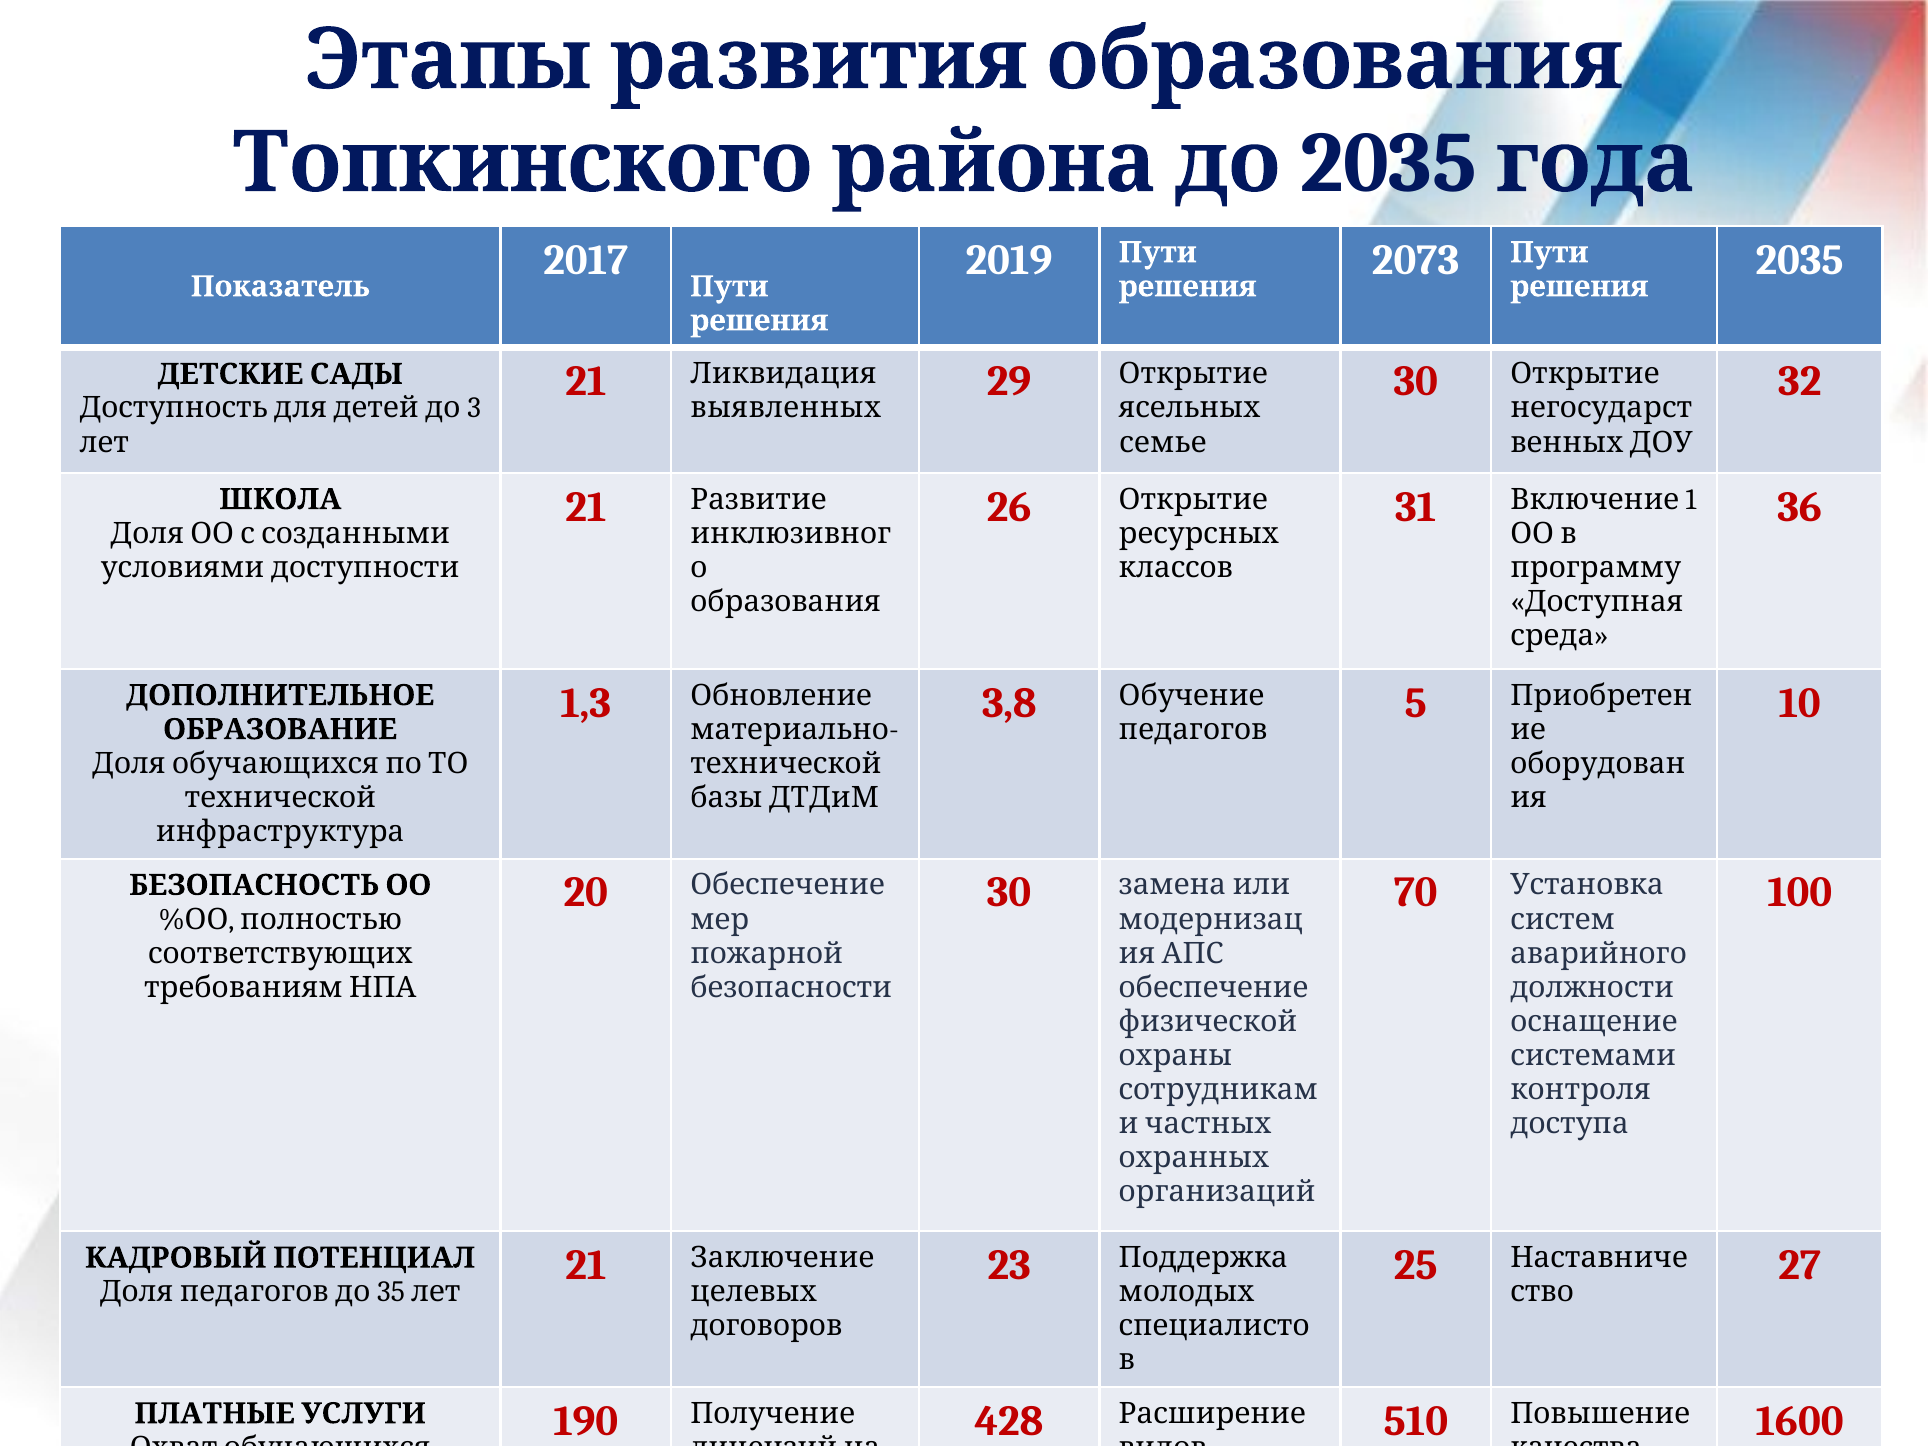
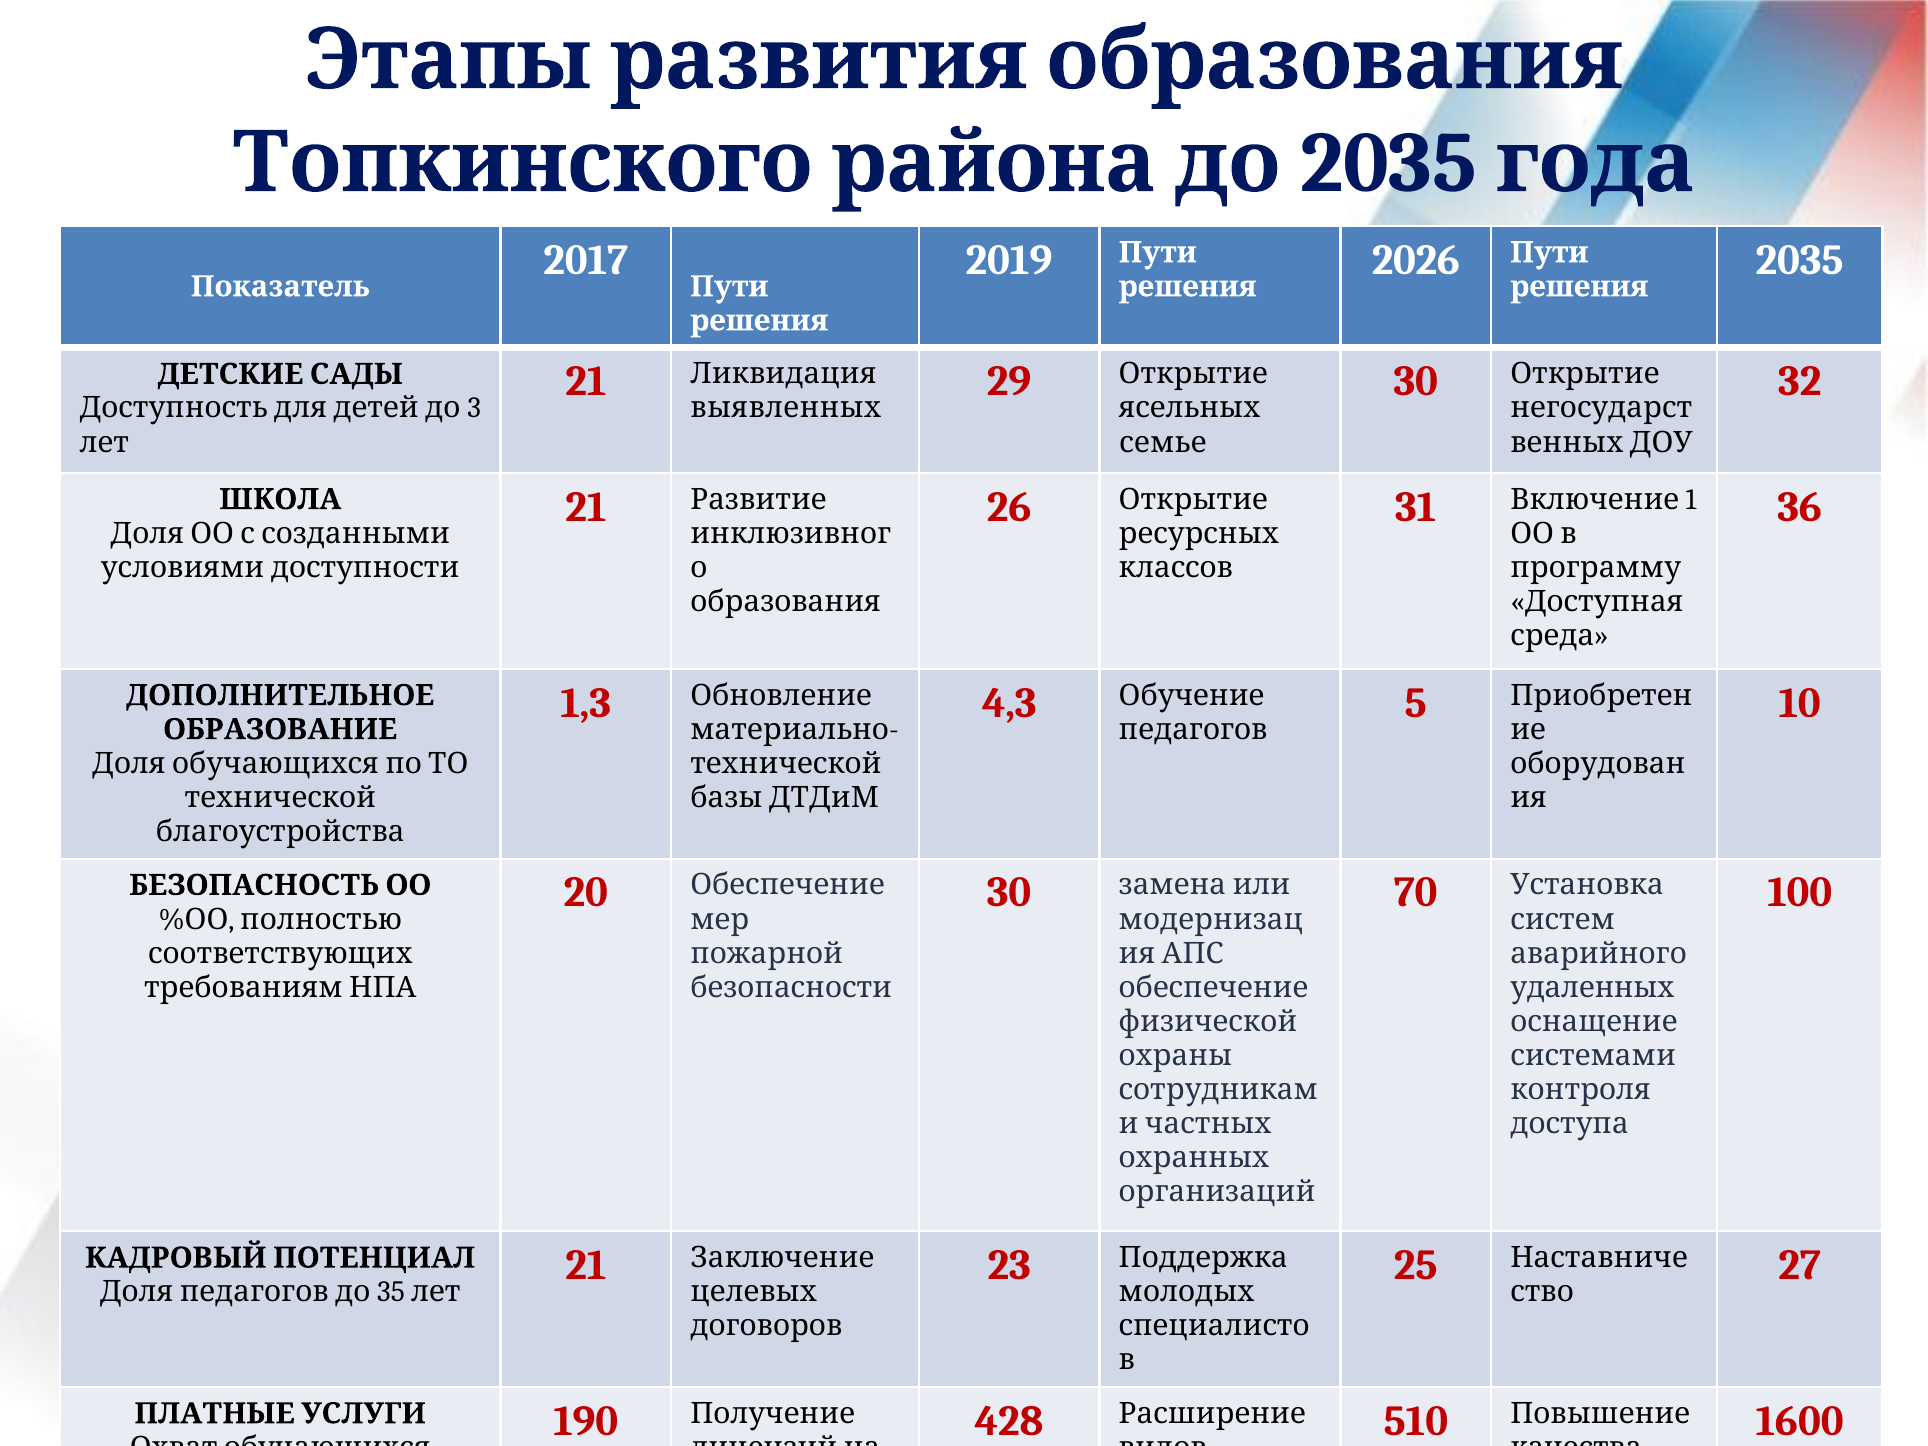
2073: 2073 -> 2026 (1416, 260)
3,8: 3,8 -> 4,3 (1009, 703)
инфраструктура: инфраструктура -> благоустройства (280, 832)
должности: должности -> удаленных (1592, 987)
